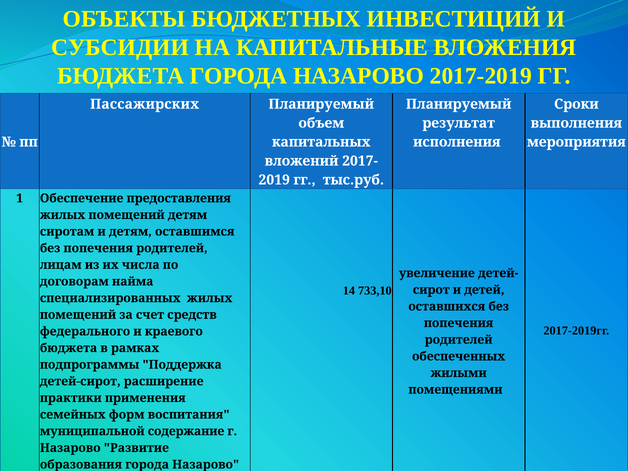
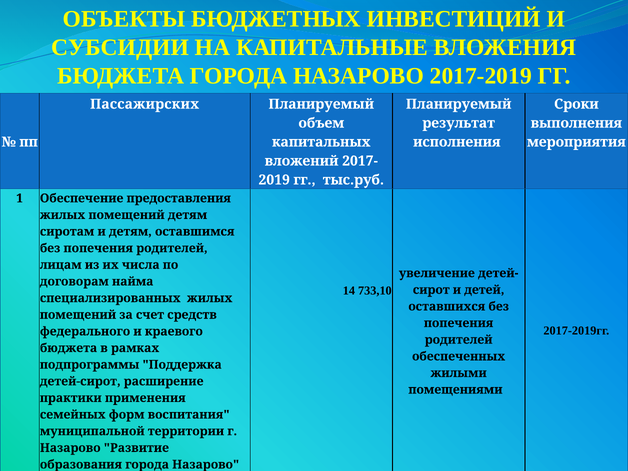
содержание: содержание -> территории (186, 431)
